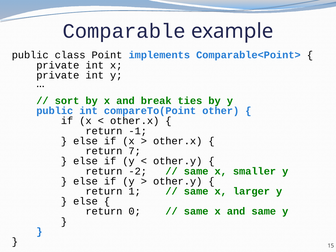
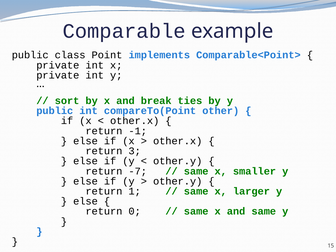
7: 7 -> 3 (135, 151)
-2: -2 -> -7 (138, 171)
